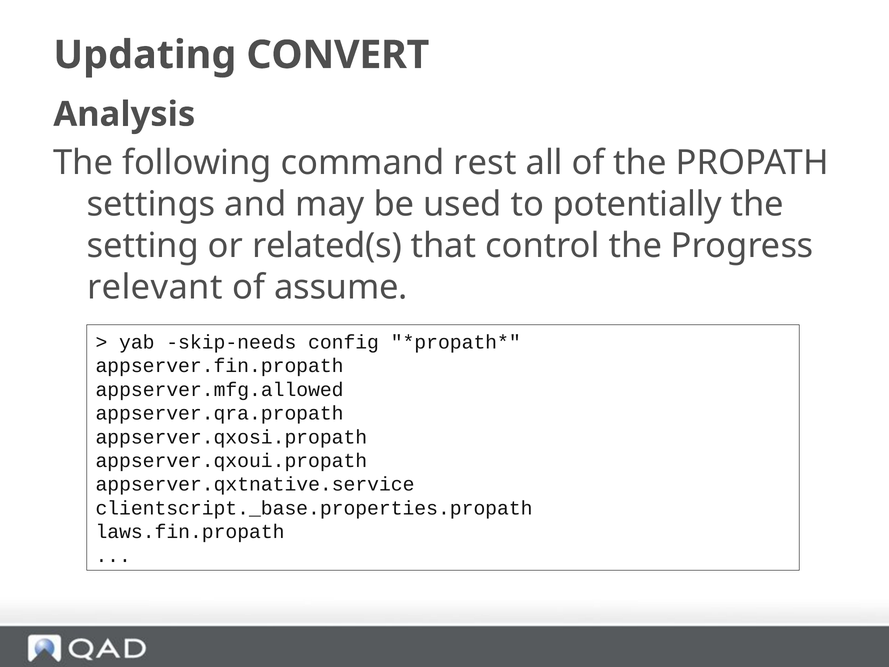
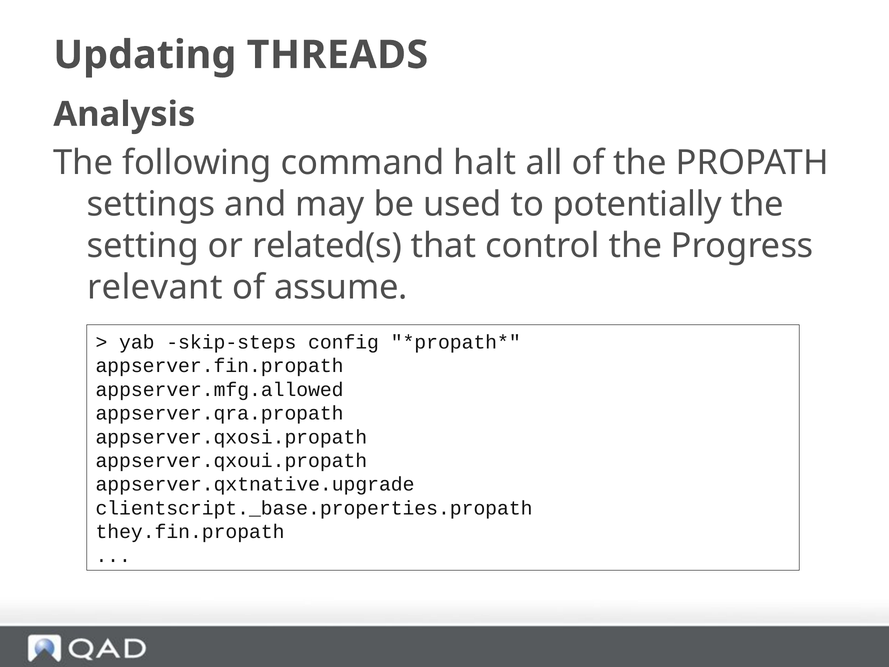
CONVERT: CONVERT -> THREADS (337, 55)
rest: rest -> halt (485, 163)
skip-needs: skip-needs -> skip-steps (231, 342)
appserver.qxtnative.service: appserver.qxtnative.service -> appserver.qxtnative.upgrade (255, 484)
laws.fin.propath: laws.fin.propath -> they.fin.propath (190, 532)
